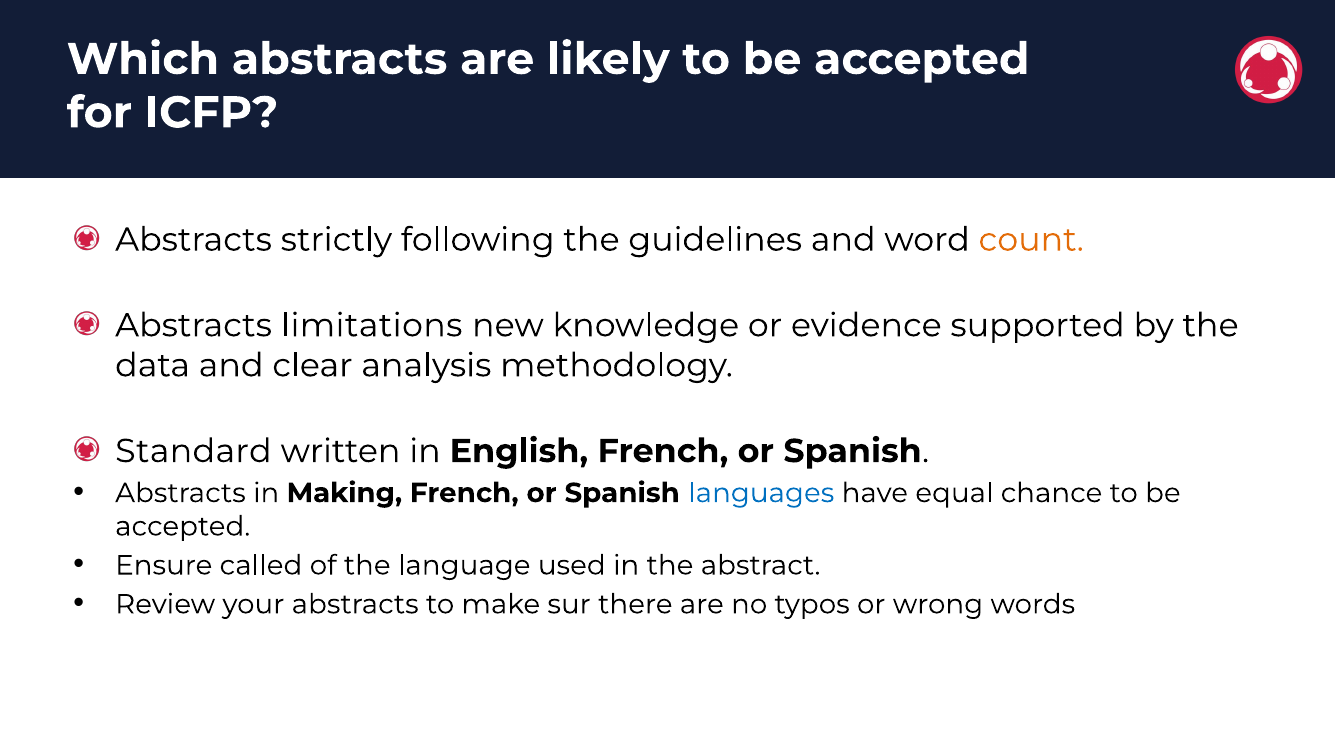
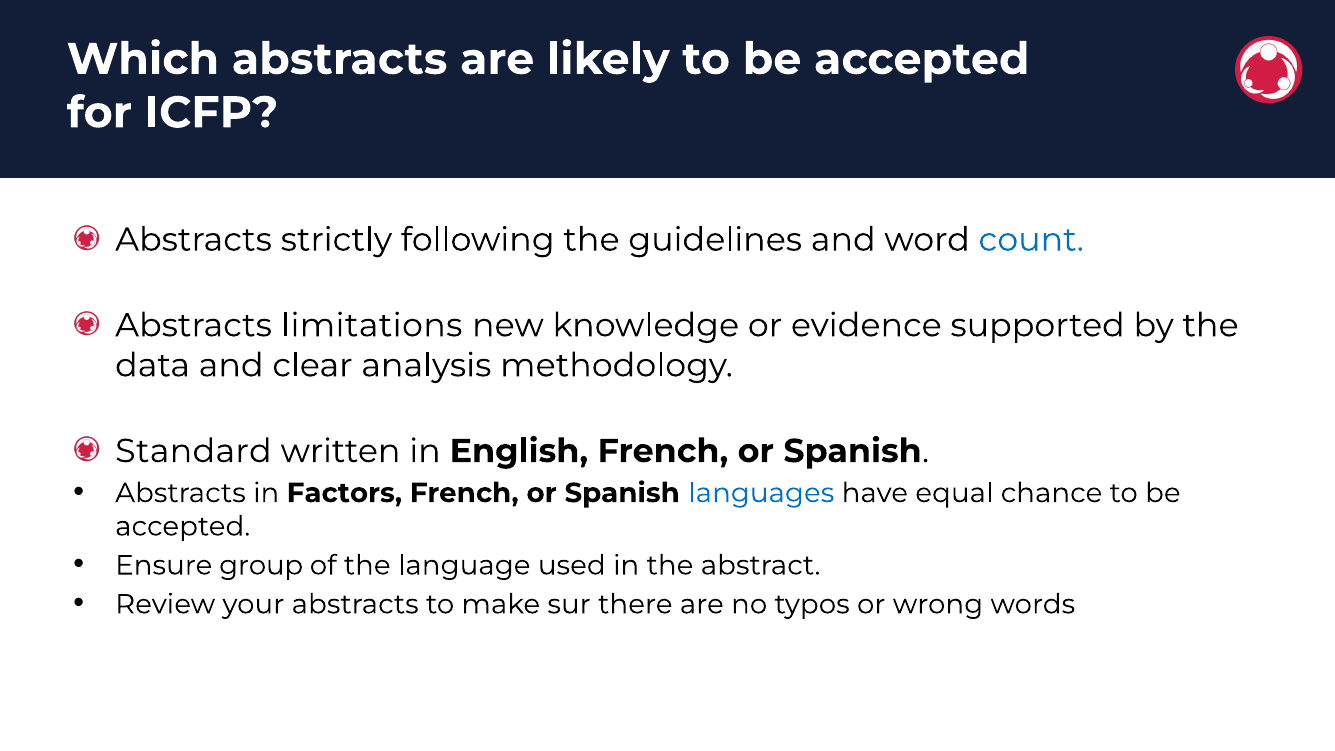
count colour: orange -> blue (1031, 240)
Making: Making -> Factors (344, 493)
called: called -> group (261, 565)
